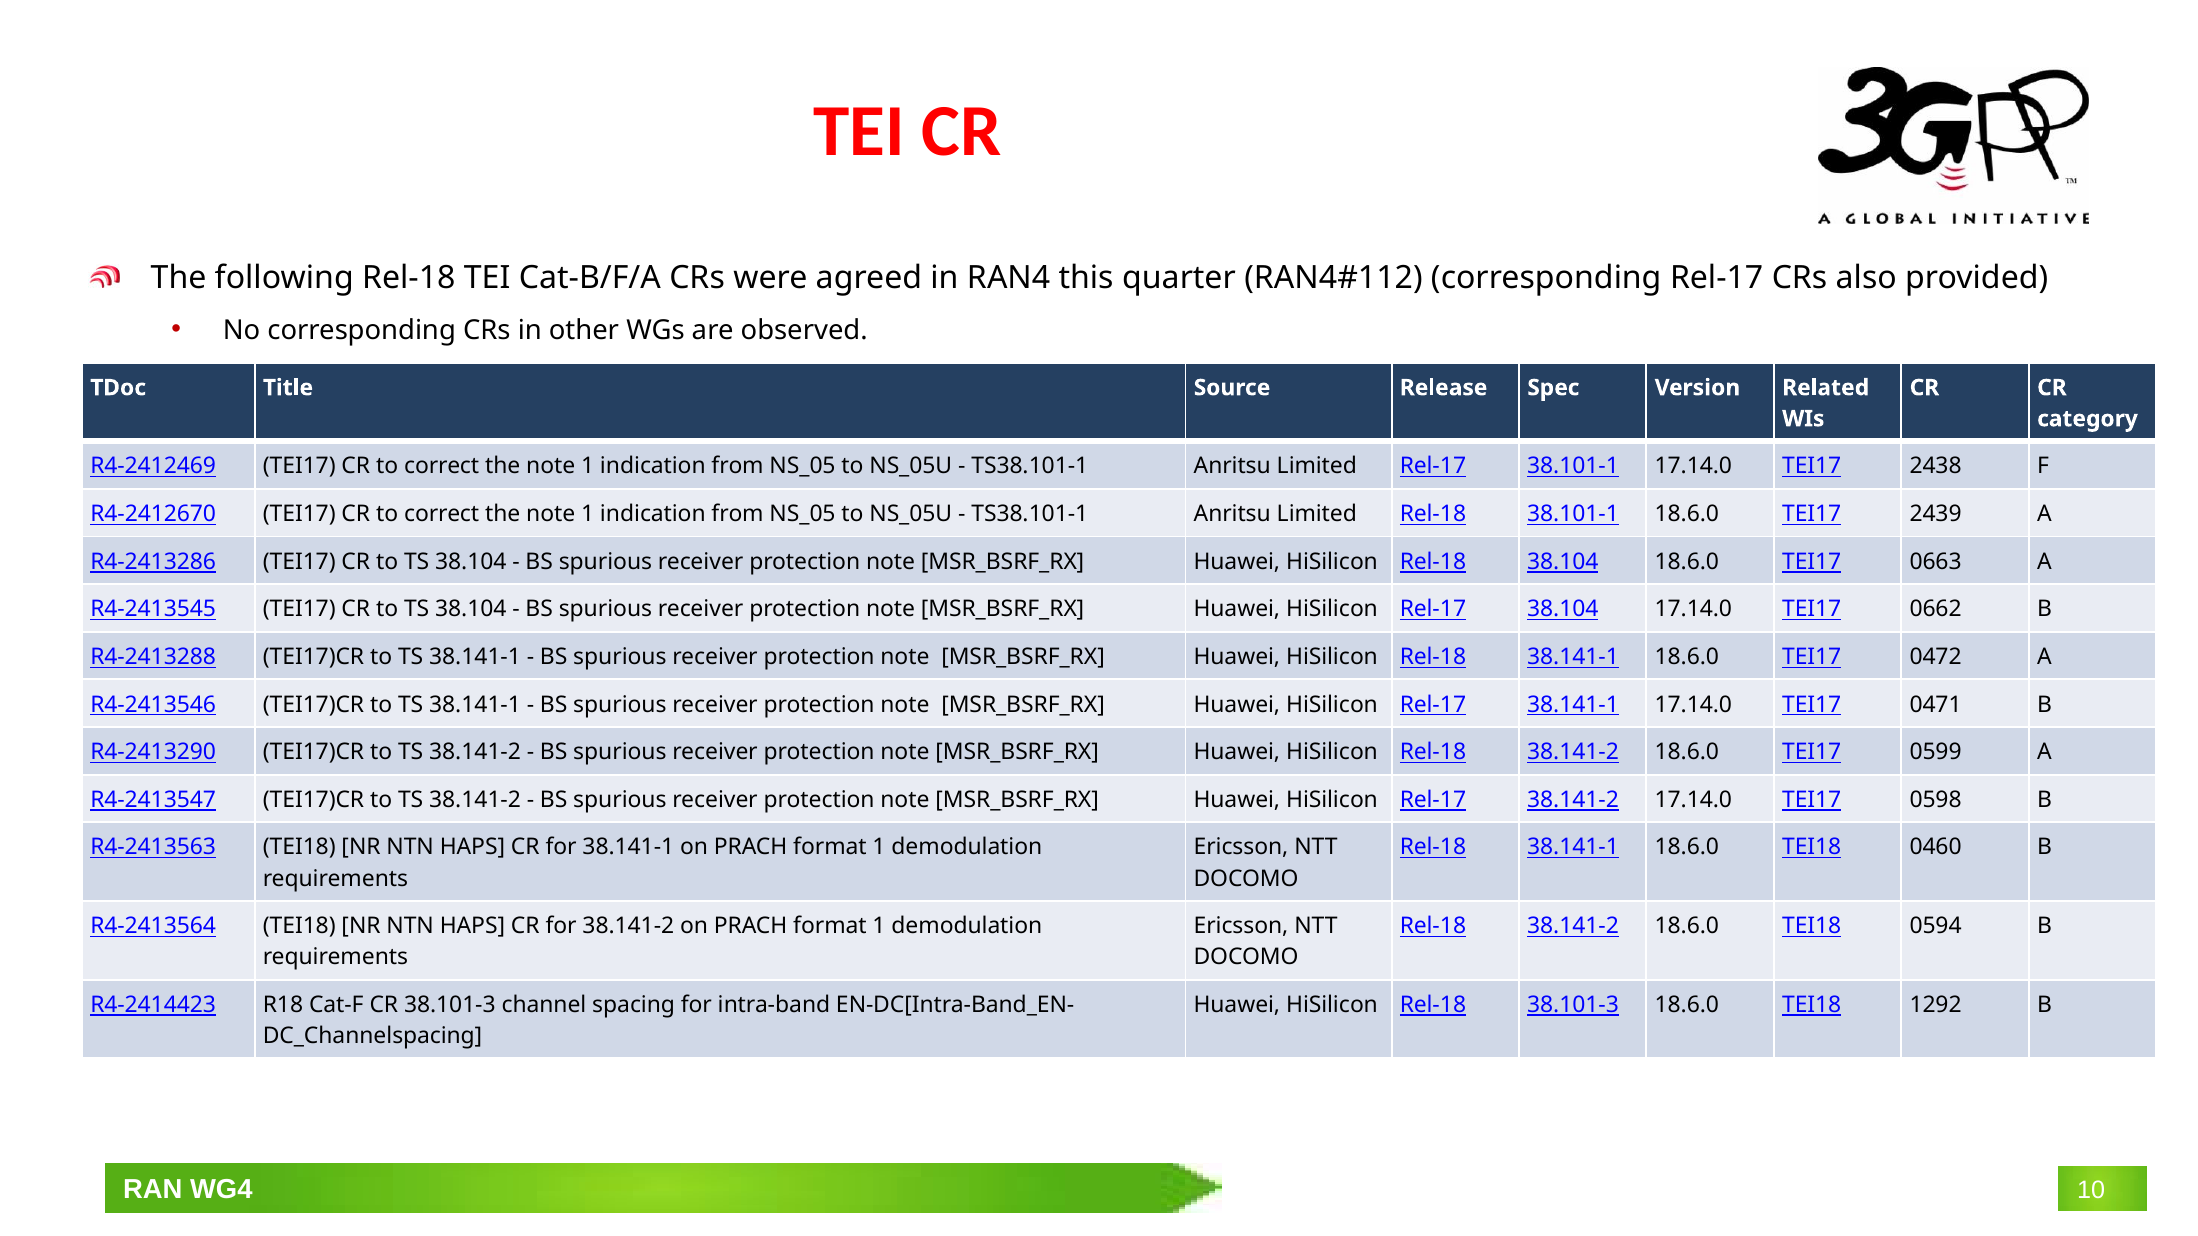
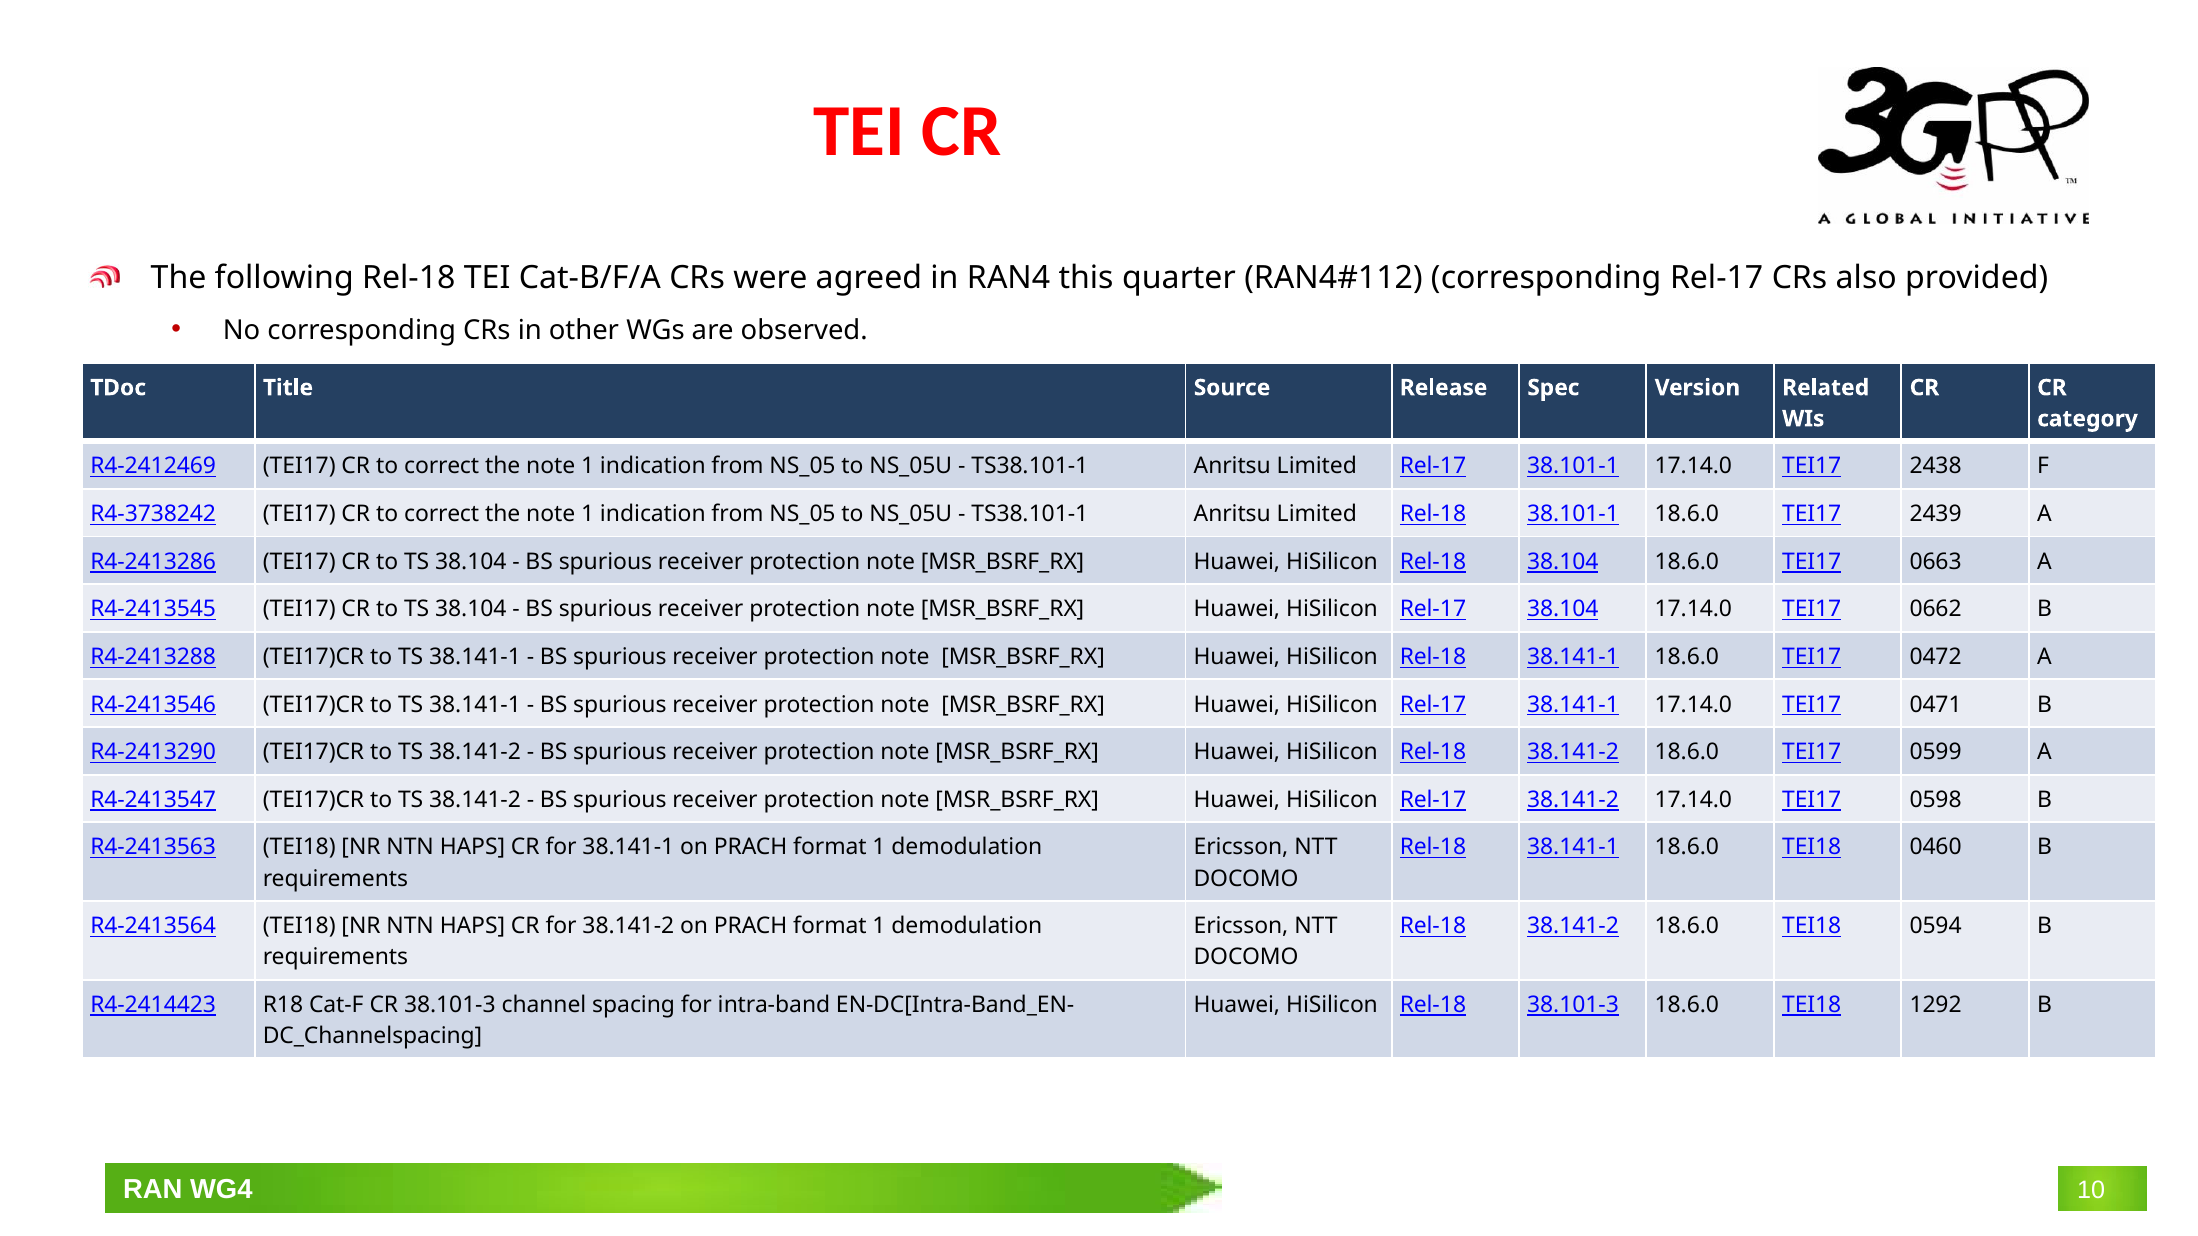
R4-2412670: R4-2412670 -> R4-3738242 (153, 514)
